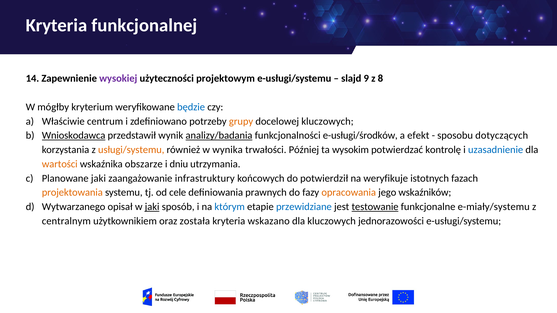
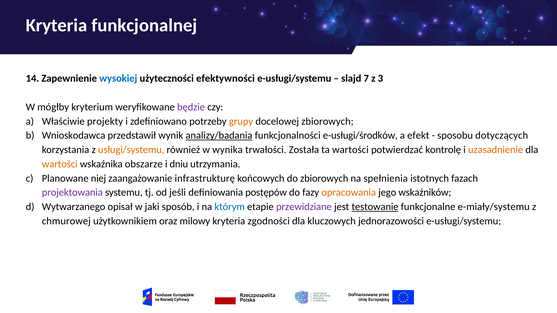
wysokiej colour: purple -> blue (118, 79)
projektowym: projektowym -> efektywności (225, 79)
9: 9 -> 7 (366, 79)
8: 8 -> 3 (380, 79)
będzie colour: blue -> purple (191, 107)
centrum: centrum -> projekty (105, 121)
docelowej kluczowych: kluczowych -> zbiorowych (327, 121)
Wnioskodawca underline: present -> none (74, 136)
Później: Później -> Została (304, 150)
ta wysokim: wysokim -> wartości (350, 150)
uzasadnienie colour: blue -> orange (496, 150)
Planowane jaki: jaki -> niej (99, 178)
infrastruktury: infrastruktury -> infrastrukturę (205, 178)
do potwierdził: potwierdził -> zbiorowych (324, 178)
weryfikuje: weryfikuje -> spełnienia (386, 178)
projektowania colour: orange -> purple (72, 193)
cele: cele -> jeśli (178, 193)
prawnych: prawnych -> postępów (266, 193)
jaki underline: present -> none (152, 207)
przewidziane colour: blue -> purple (304, 207)
centralnym: centralnym -> chmurowej (66, 221)
została: została -> milowy (195, 221)
wskazano: wskazano -> zgodności (269, 221)
